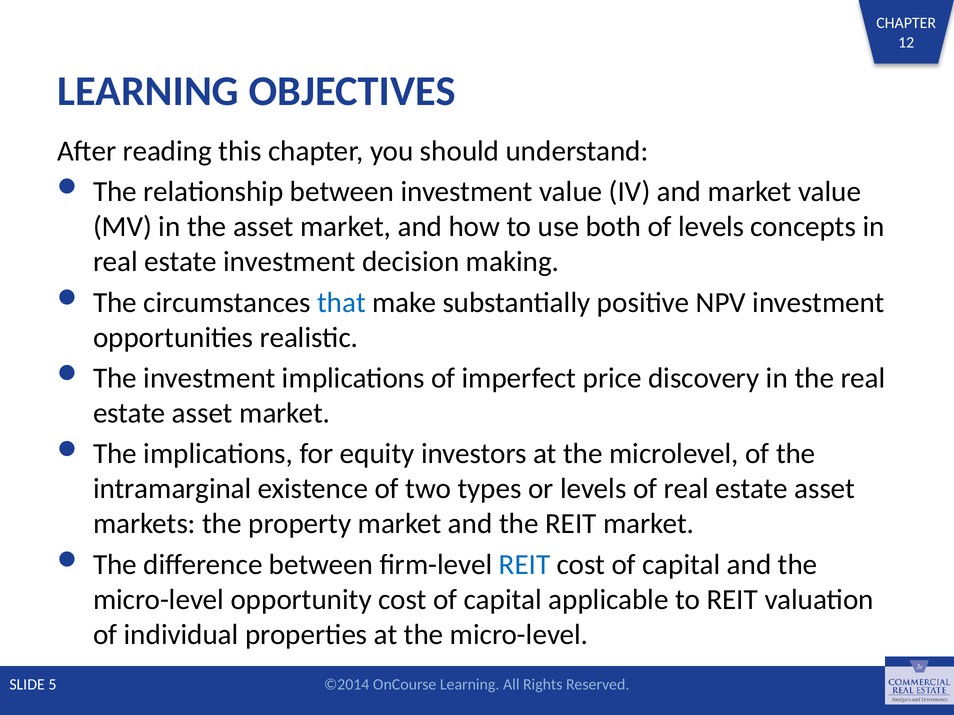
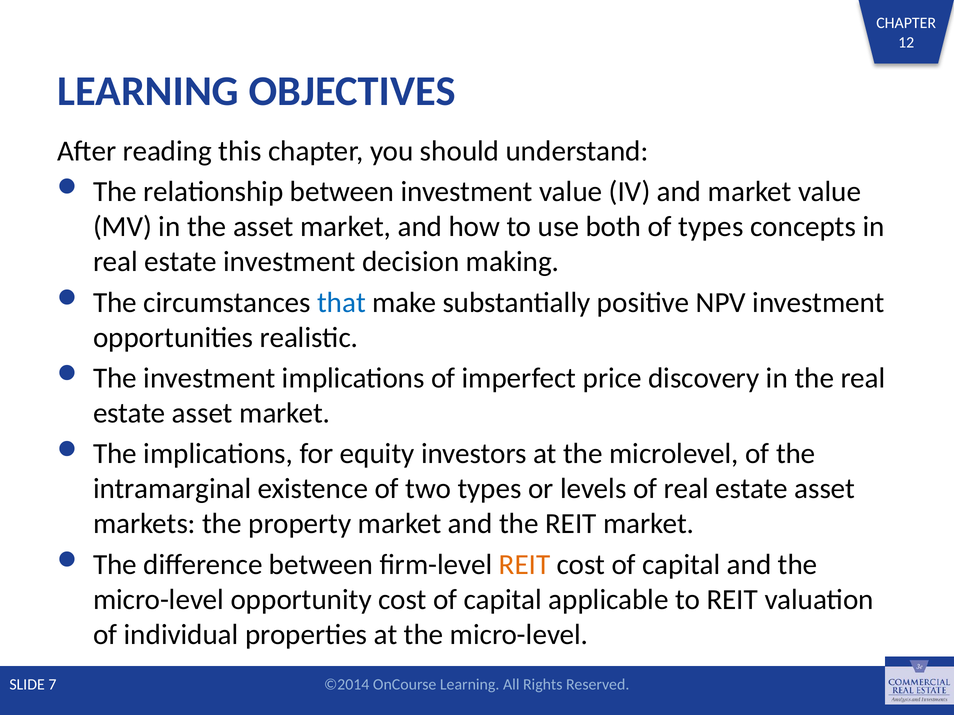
of levels: levels -> types (711, 227)
REIT colour: blue -> orange (525, 565)
5: 5 -> 7 (53, 685)
